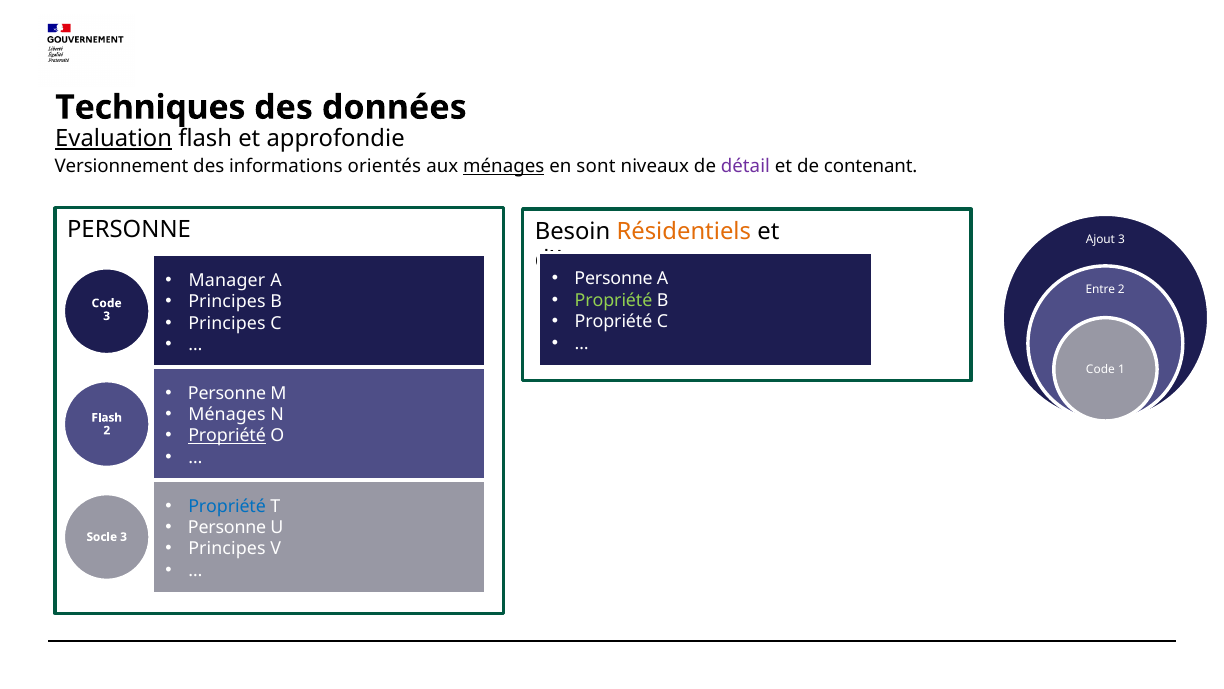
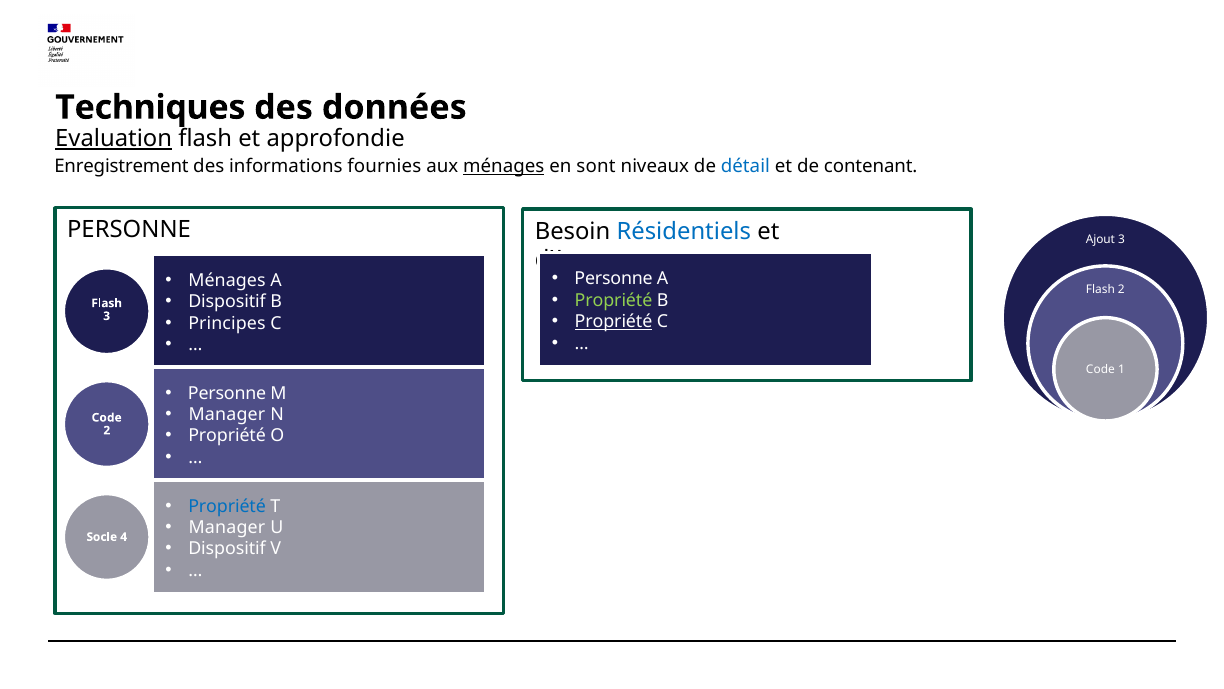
Versionnement: Versionnement -> Enregistrement (121, 166)
orientés: orientés -> fournies (384, 166)
détail colour: purple -> blue (745, 166)
Résidentiels colour: orange -> blue (684, 231)
Manager: Manager -> Ménages (227, 280)
Entre: Entre -> Flash (1100, 290)
Principes: Principes -> Dispositif (227, 302)
Code: Code -> Flash (107, 303)
Propriété underline: none -> present (614, 322)
Ménages: Ménages -> Manager (227, 414)
Flash: Flash -> Code (107, 417)
Propriété underline: present -> none (227, 436)
Personne: Personne -> Manager (227, 527)
Socle 3: 3 -> 4 (124, 537)
Principes: Principes -> Dispositif (227, 549)
